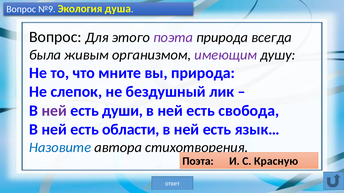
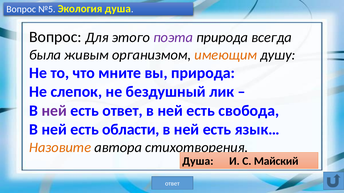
№9: №9 -> №5 (47, 9)
имеющим colour: purple -> orange (226, 55)
есть души: души -> ответ (123, 111)
Назовите colour: blue -> orange (60, 148)
Поэта: Поэта -> Душа (198, 162)
Красную: Красную -> Майский (276, 162)
